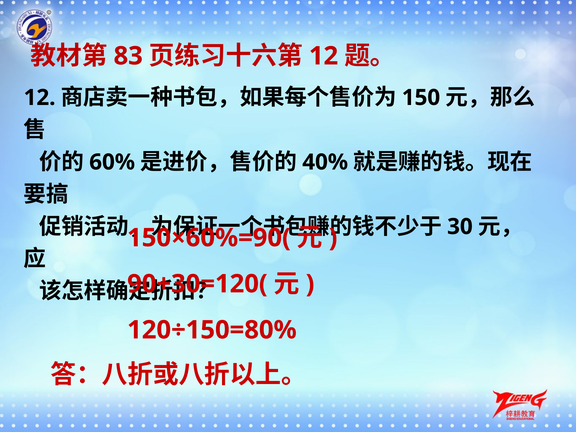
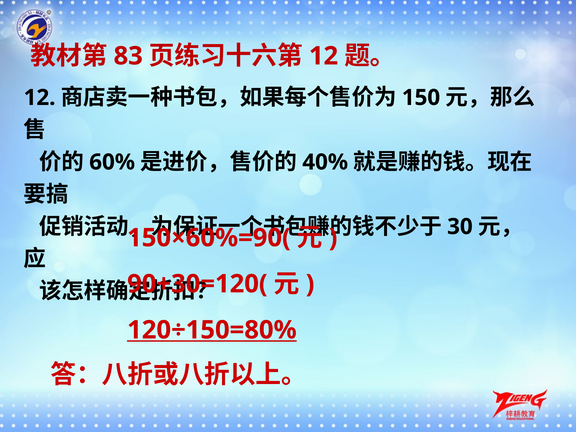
120÷150=80% underline: none -> present (212, 330)
